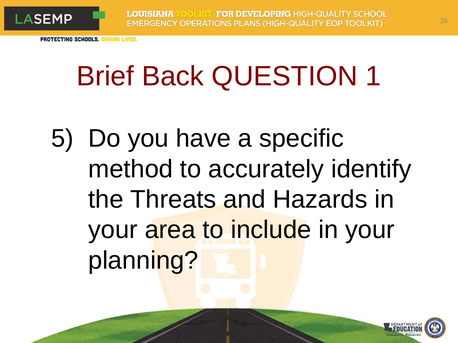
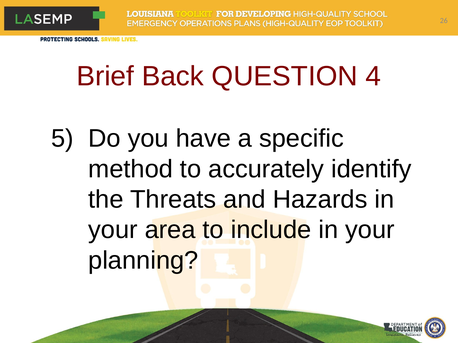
1: 1 -> 4 (373, 76)
